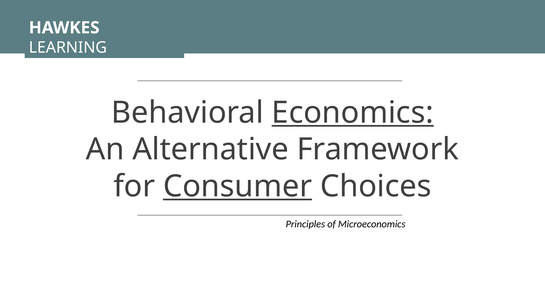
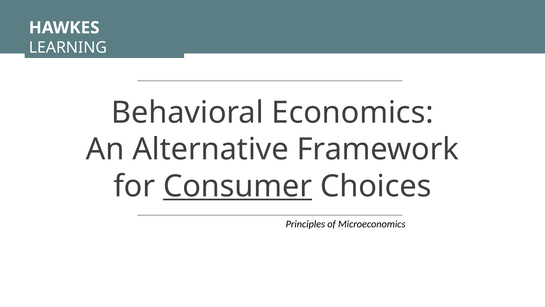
Economics underline: present -> none (353, 112)
